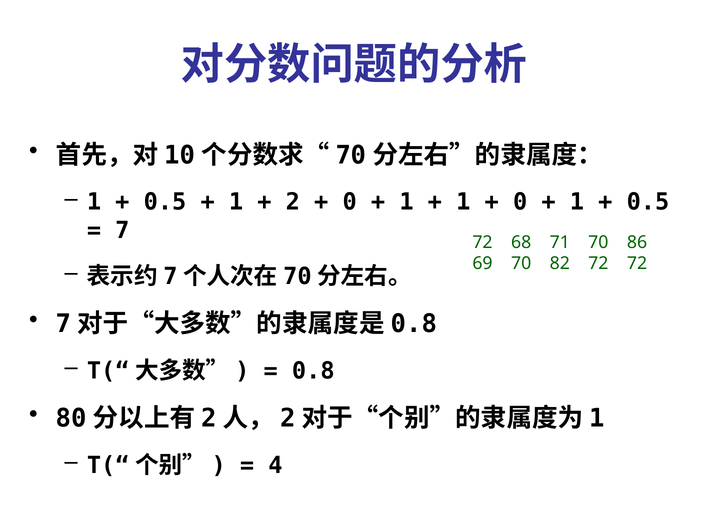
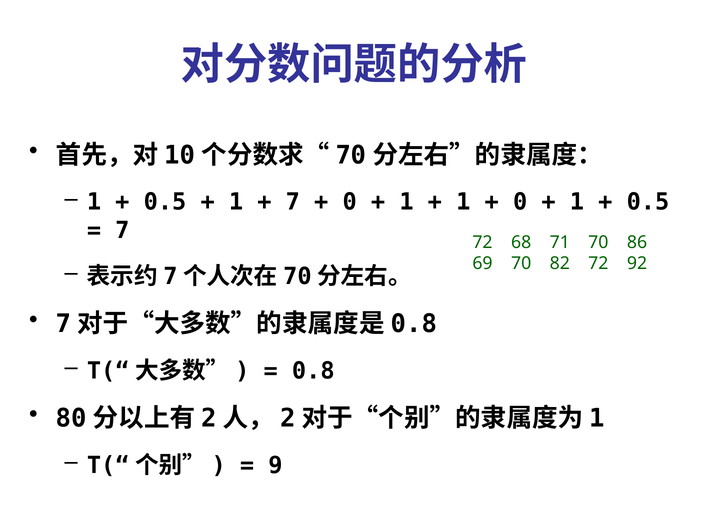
2: 2 -> 7 (293, 202)
72 72: 72 -> 92 (637, 264)
4: 4 -> 9 (275, 465)
